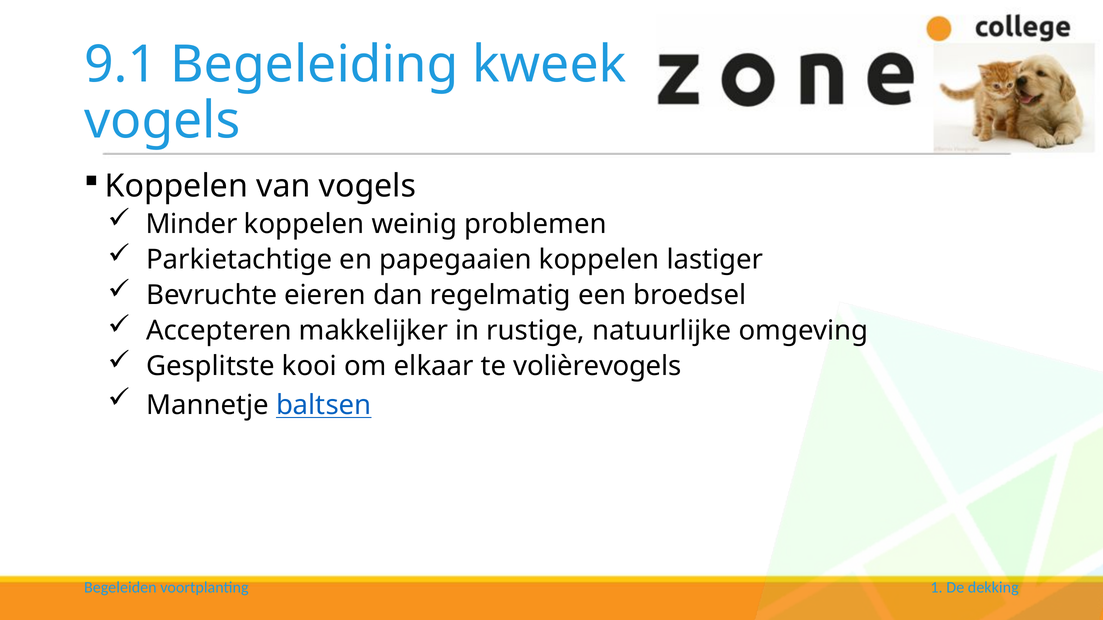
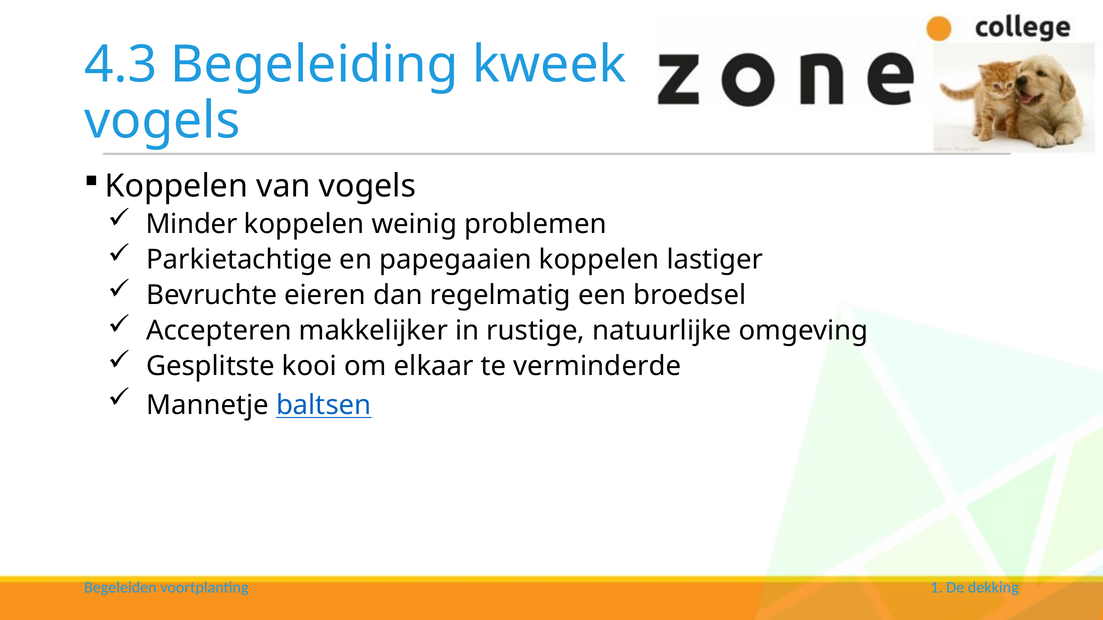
9.1: 9.1 -> 4.3 (121, 65)
volièrevogels: volièrevogels -> verminderde (597, 366)
